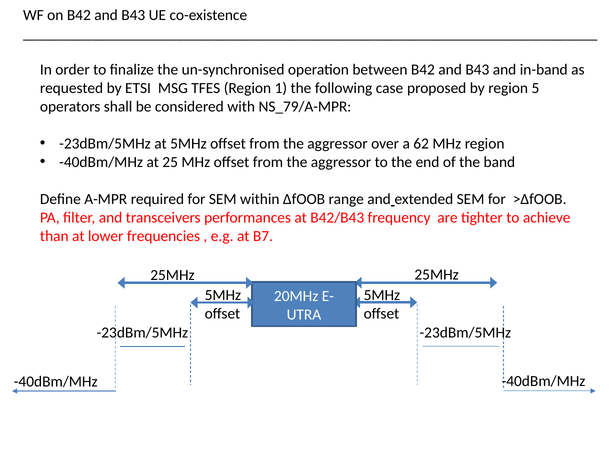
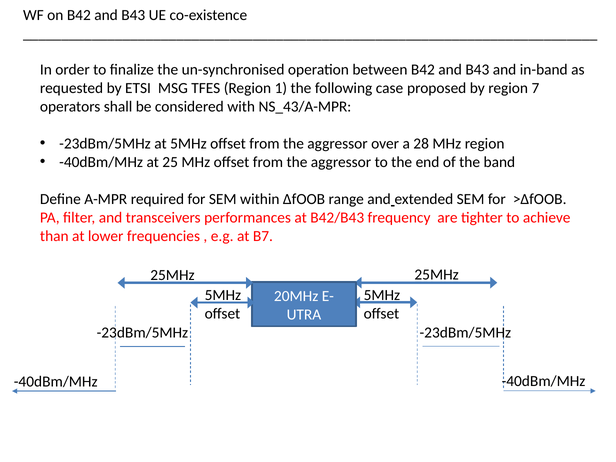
5: 5 -> 7 (535, 88)
NS_79/A-MPR: NS_79/A-MPR -> NS_43/A-MPR (305, 107)
62: 62 -> 28 (421, 144)
